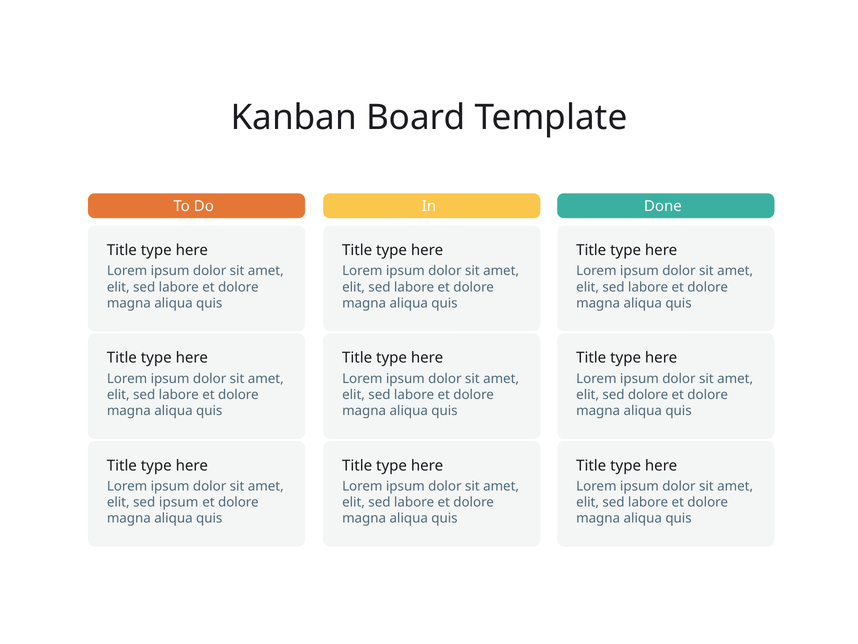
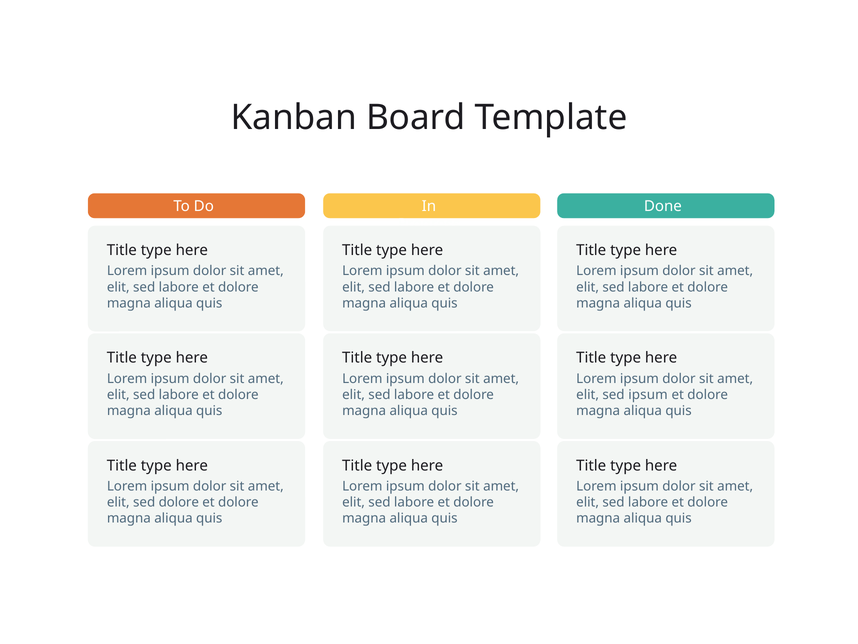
sed dolore: dolore -> ipsum (648, 394)
sed ipsum: ipsum -> dolore (179, 502)
